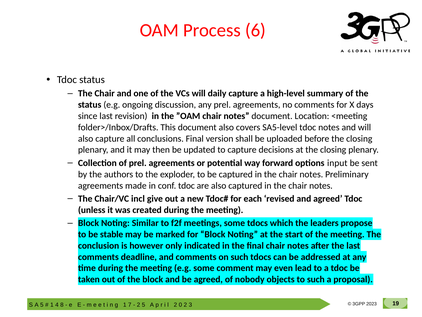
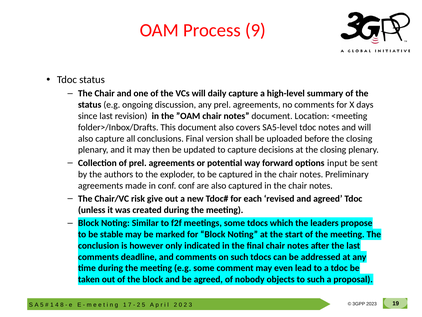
6: 6 -> 9 (256, 30)
conf tdoc: tdoc -> conf (186, 185)
incl: incl -> risk (138, 198)
